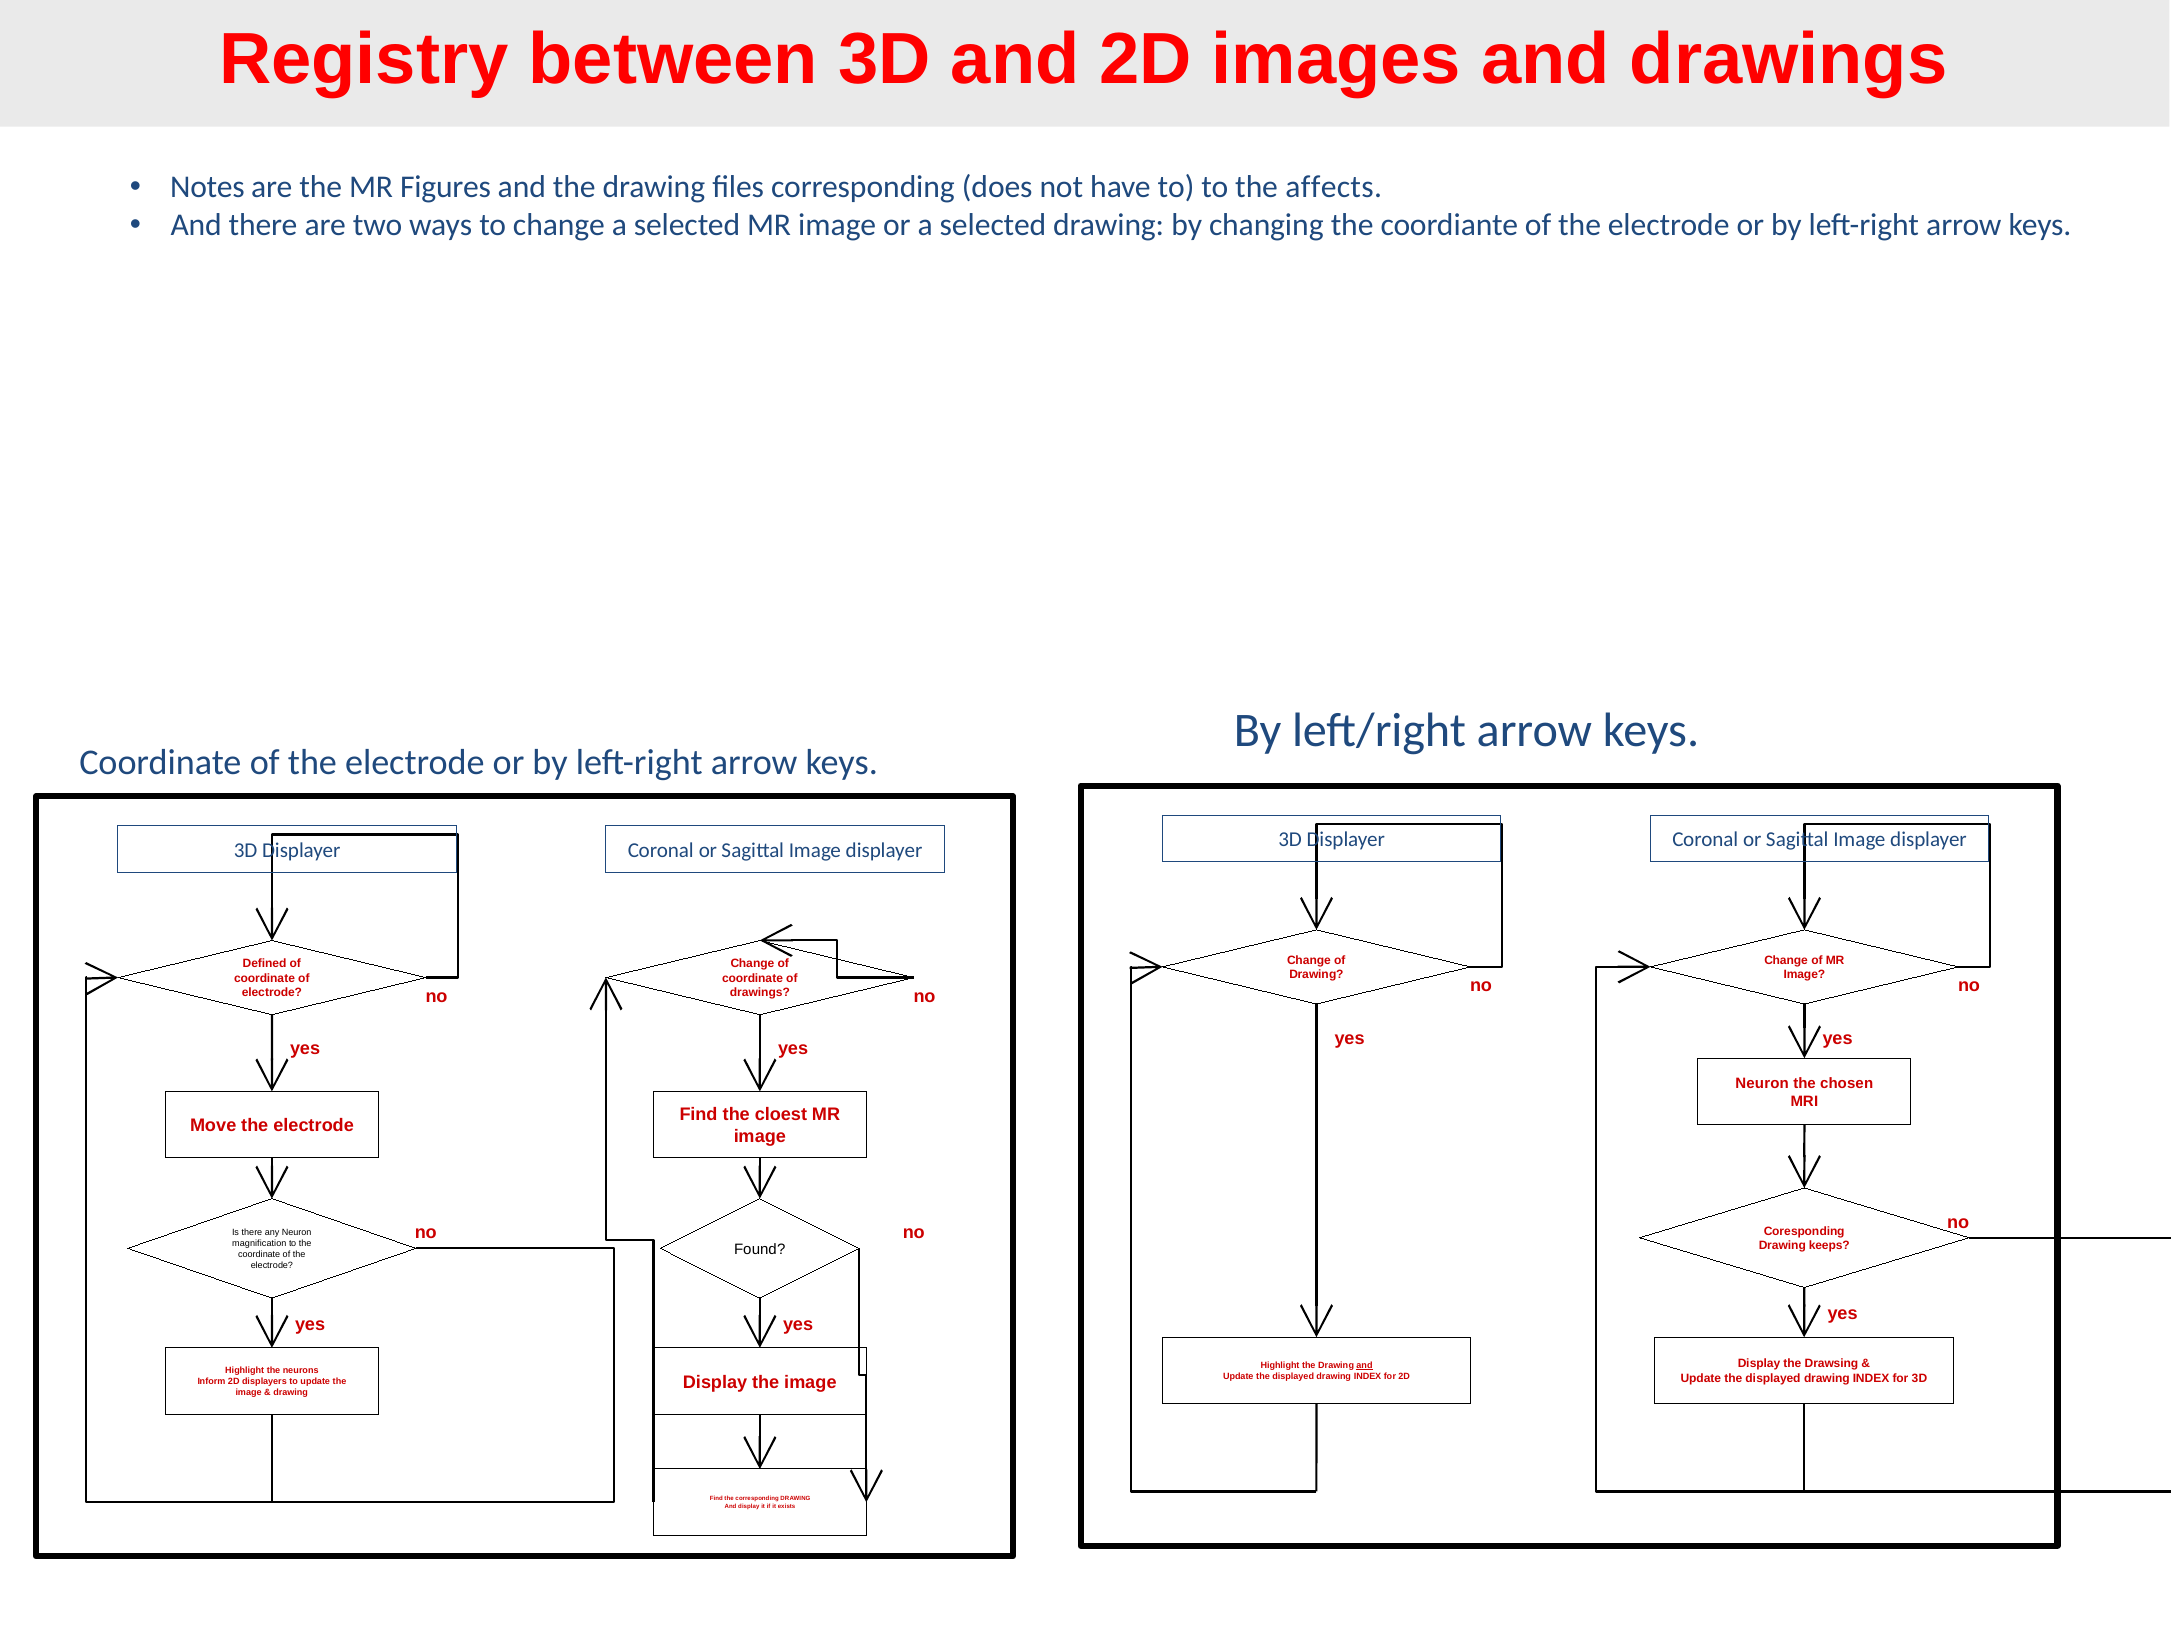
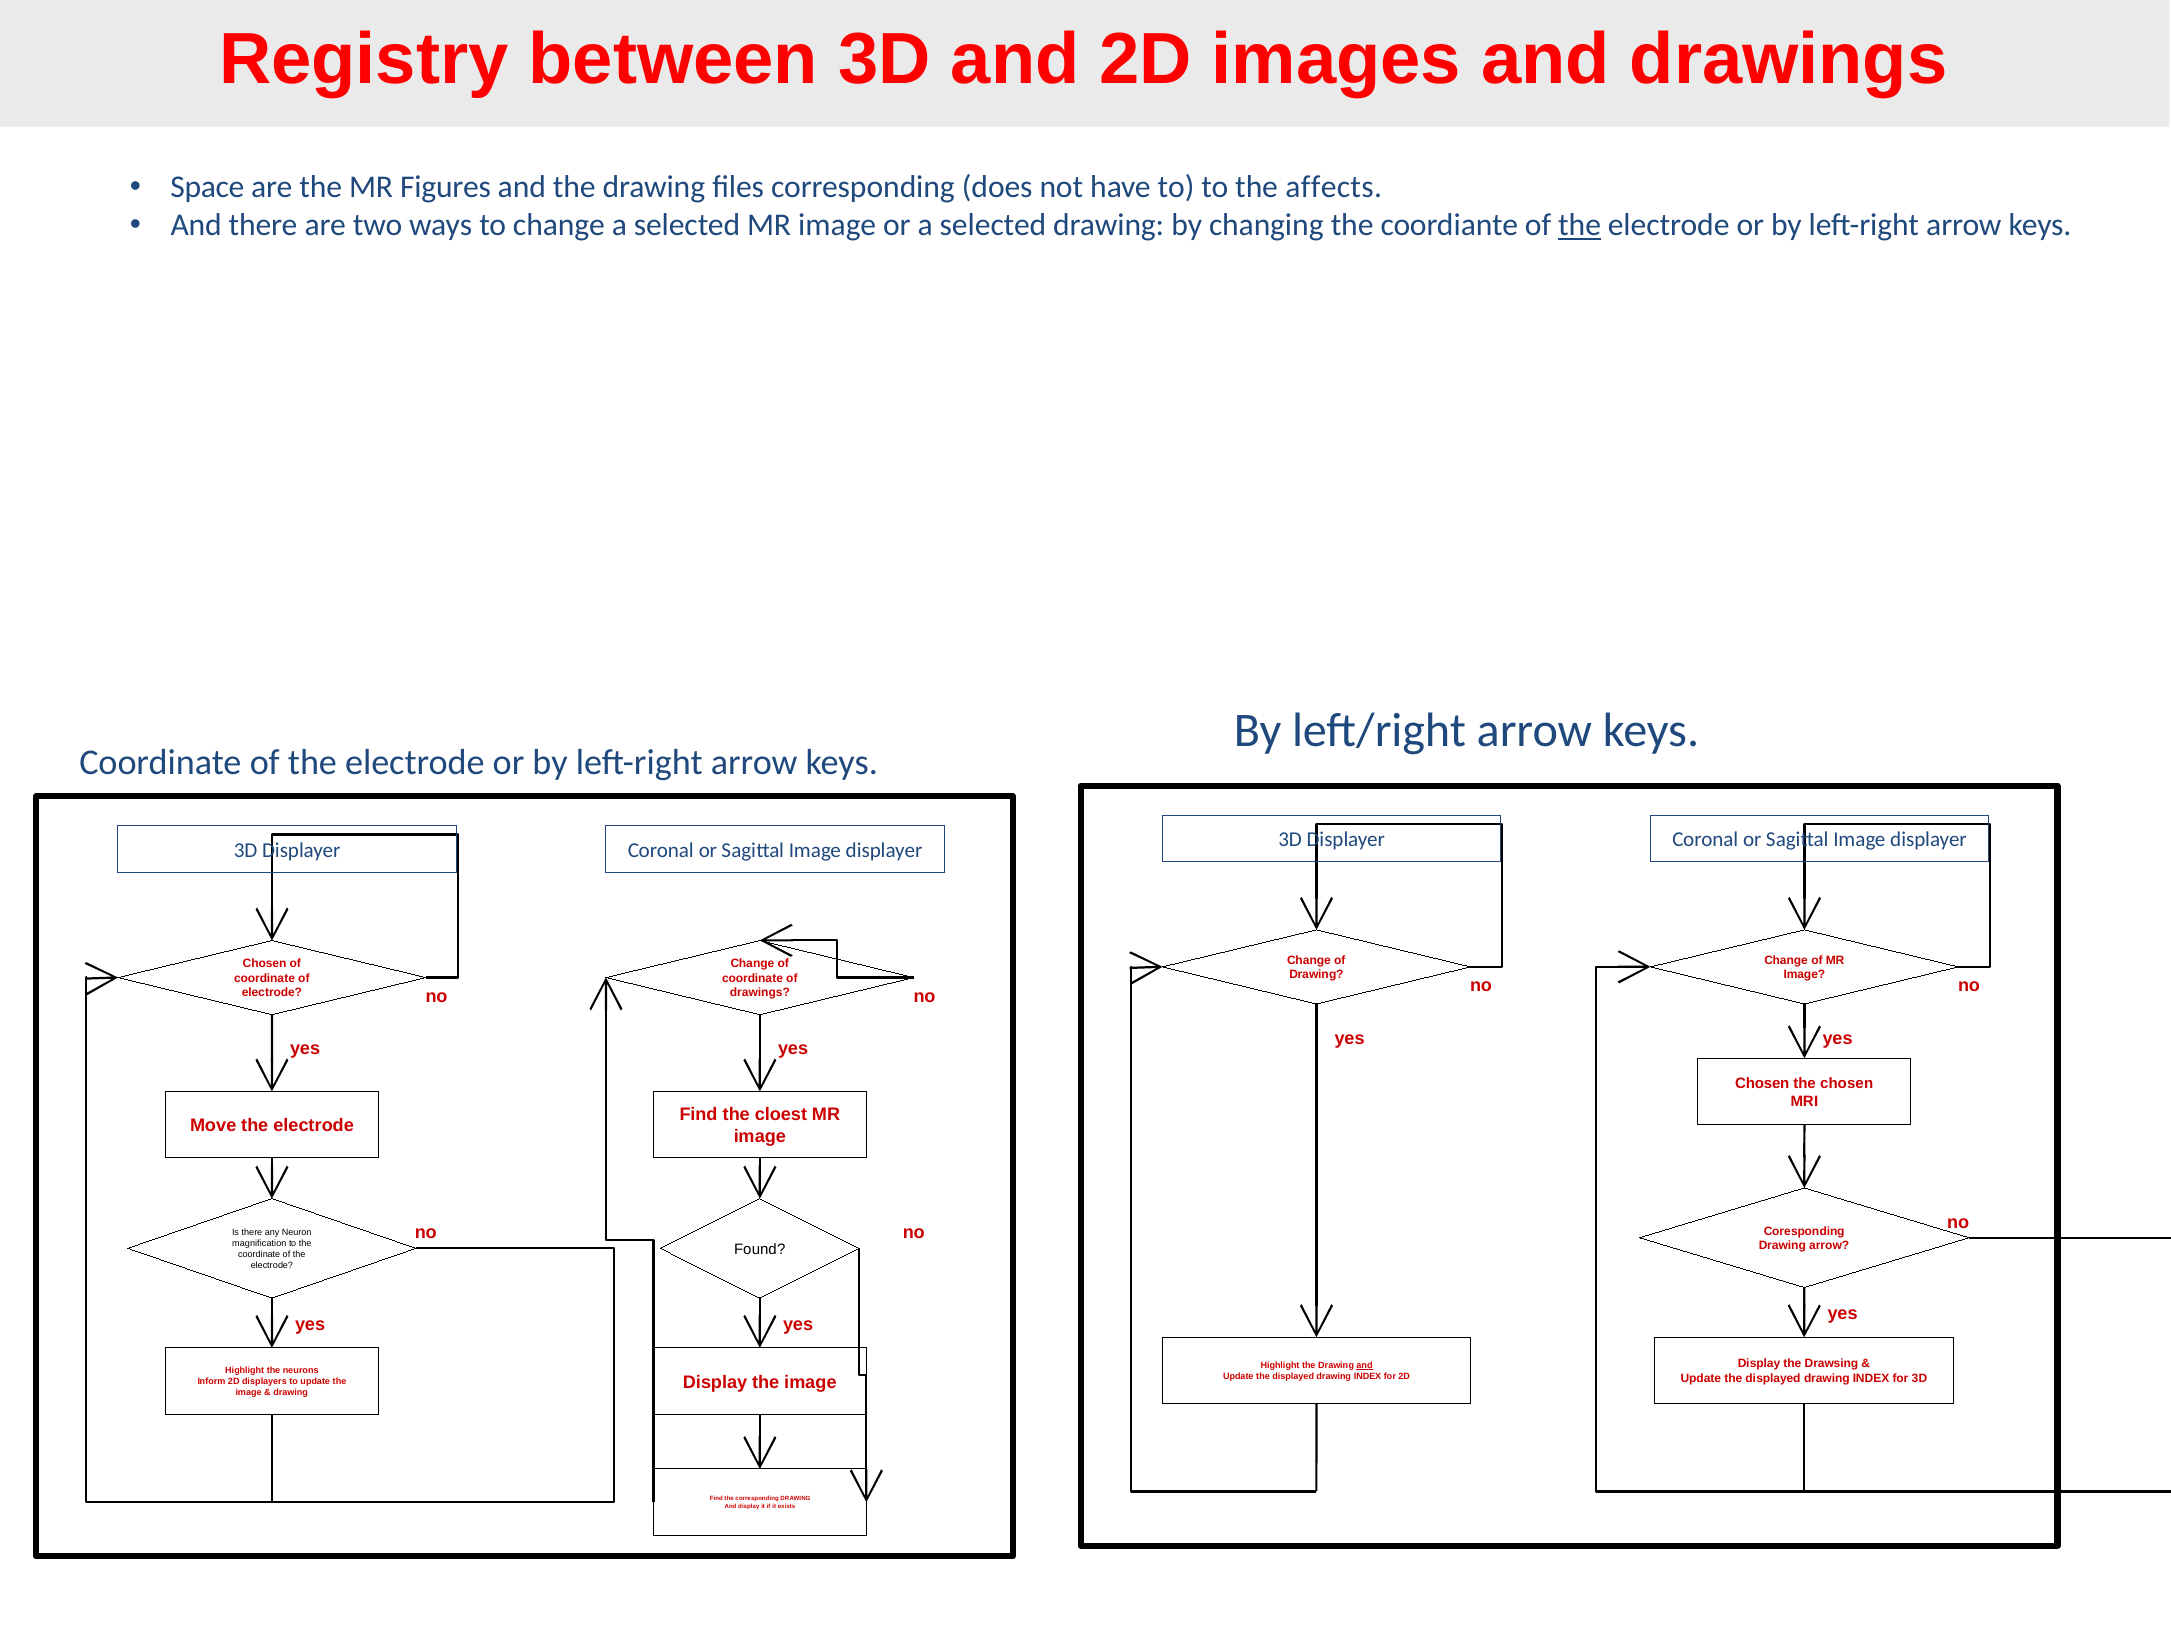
Notes: Notes -> Space (207, 187)
the underline: none -> present (1580, 225)
Defined: Defined -> Chosen (265, 963)
Neuron: Neuron -> Chosen (1762, 1083)
Drawing keeps: keeps -> arrow (1829, 1245)
